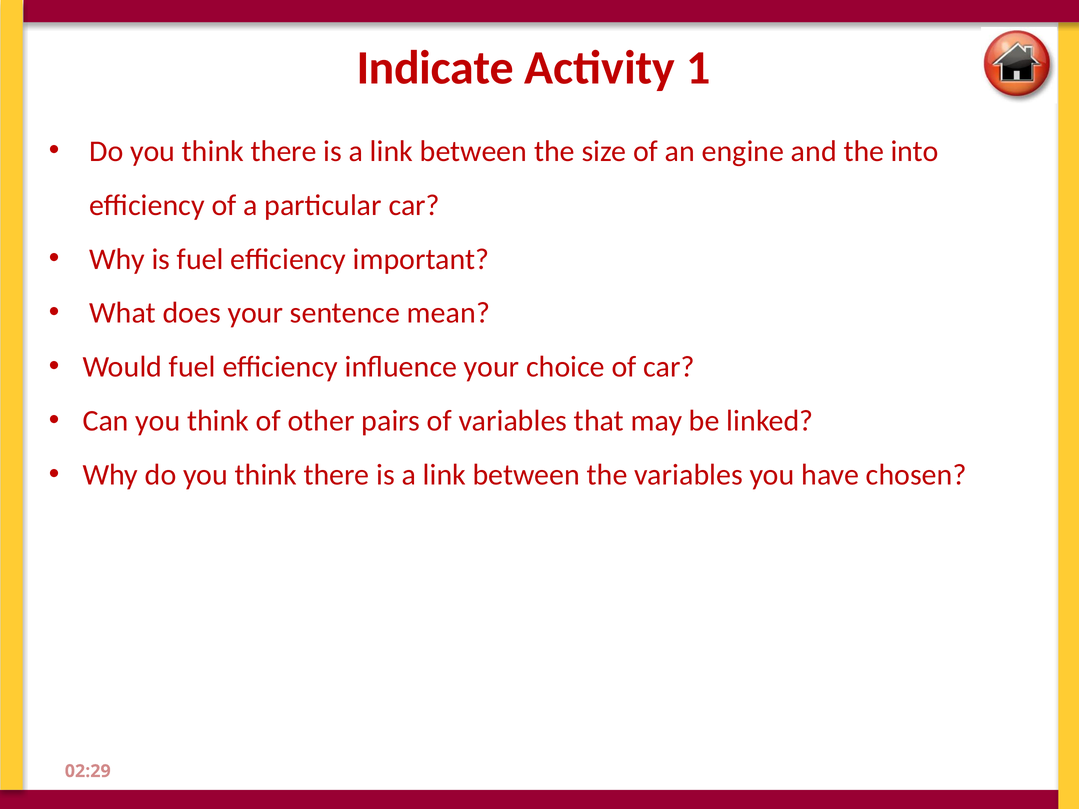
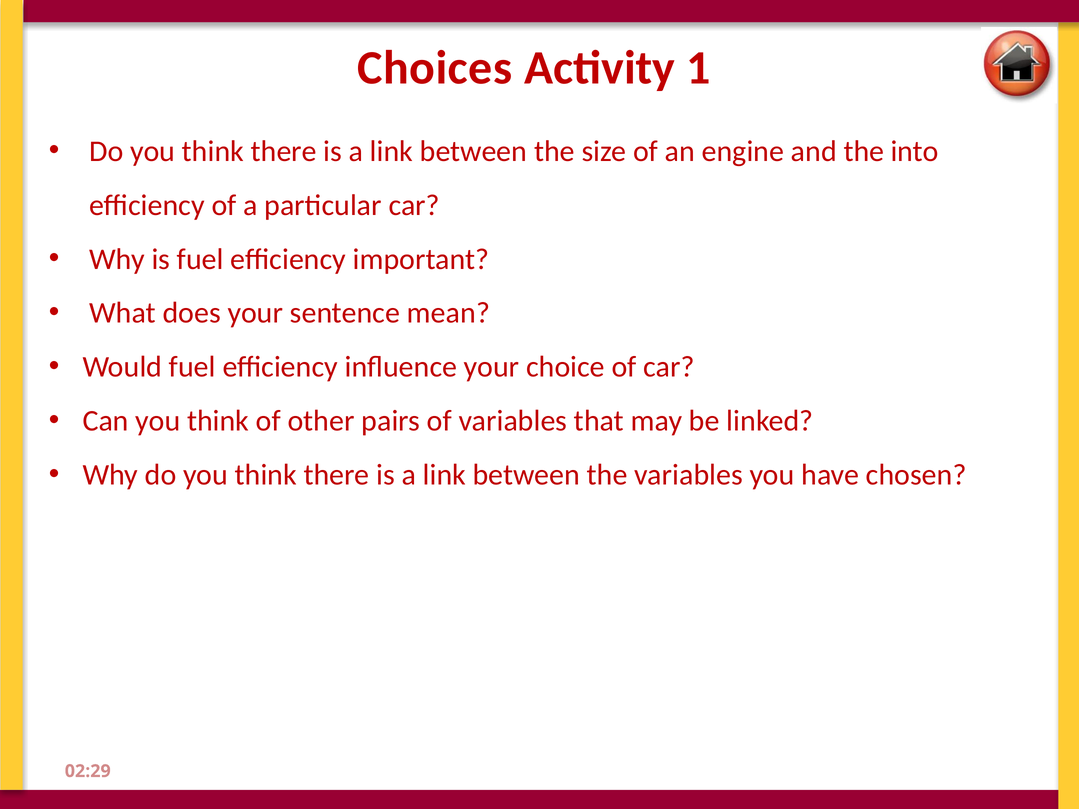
Indicate: Indicate -> Choices (435, 68)
